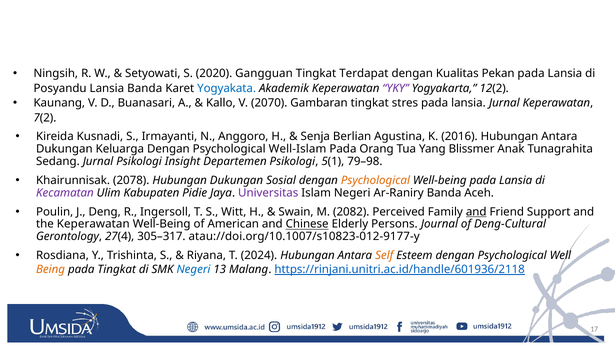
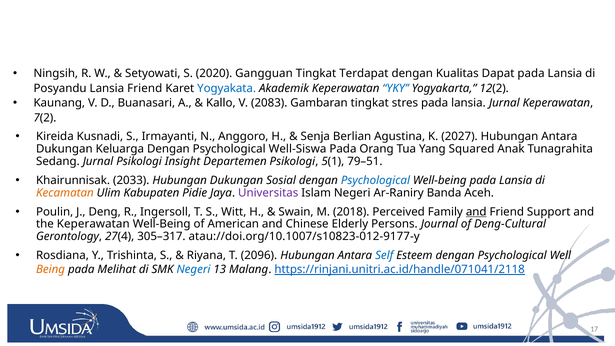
Pekan: Pekan -> Dapat (498, 73)
Lansia Banda: Banda -> Friend (145, 88)
YKY colour: purple -> blue (396, 88)
2070: 2070 -> 2083 (269, 103)
2016: 2016 -> 2027 (459, 137)
Well-Islam: Well-Islam -> Well-Siswa (298, 149)
Blissmer: Blissmer -> Squared (472, 149)
79–98: 79–98 -> 79–51 (365, 161)
2078: 2078 -> 2033 (131, 180)
Psychological colour: orange -> blue (375, 180)
Kecamatan colour: purple -> orange (65, 193)
2082: 2082 -> 2018 (351, 212)
Chinese underline: present -> none (307, 224)
2024: 2024 -> 2096 (259, 255)
Self colour: orange -> blue (384, 255)
pada Tingkat: Tingkat -> Melihat (117, 269)
https://rinjani.unitri.ac.id/handle/601936/2118: https://rinjani.unitri.ac.id/handle/601936/2118 -> https://rinjani.unitri.ac.id/handle/071041/2118 (400, 269)
